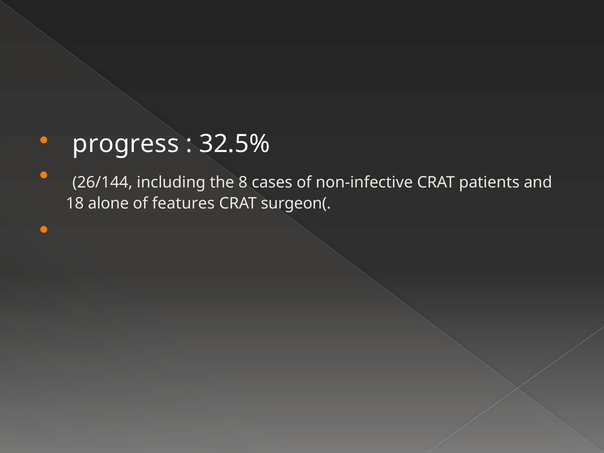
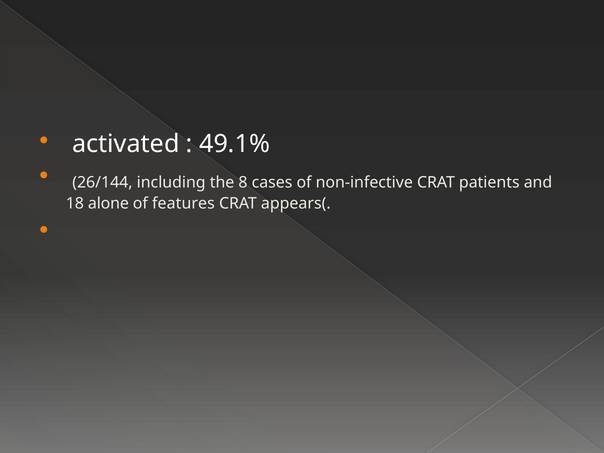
progress: progress -> activated (126, 144)
32.5%: 32.5% -> 49.1% (235, 144)
surgeon: surgeon -> appears (296, 203)
